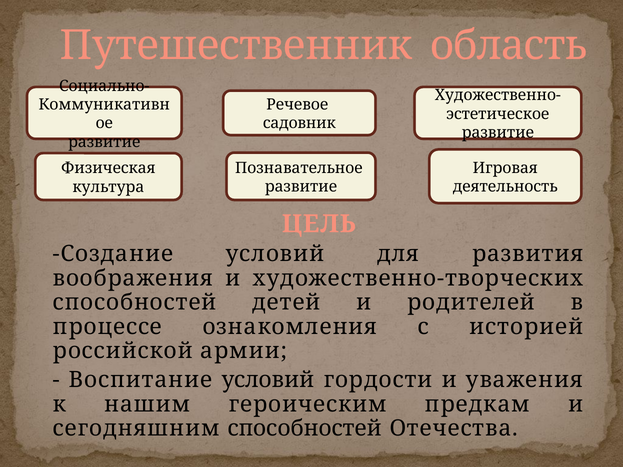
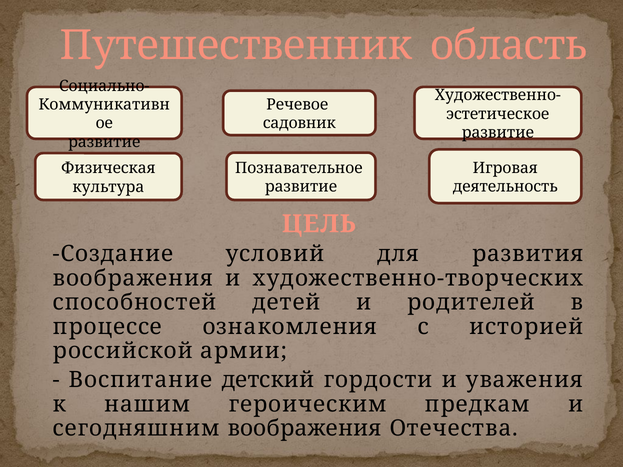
Воспитание условий: условий -> детский (268, 380)
сегодняшним способностей: способностей -> воображения (305, 429)
